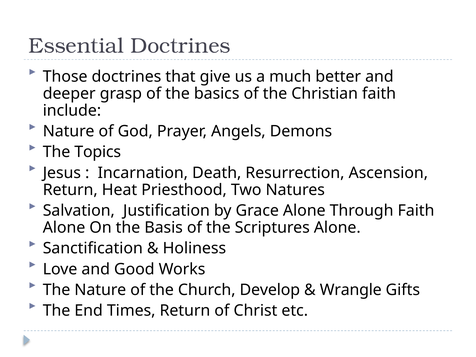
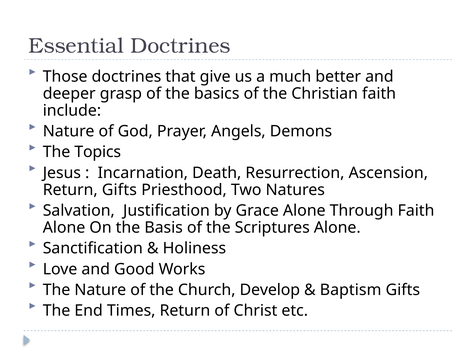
Return Heat: Heat -> Gifts (119, 190)
Wrangle: Wrangle -> Baptism (351, 290)
